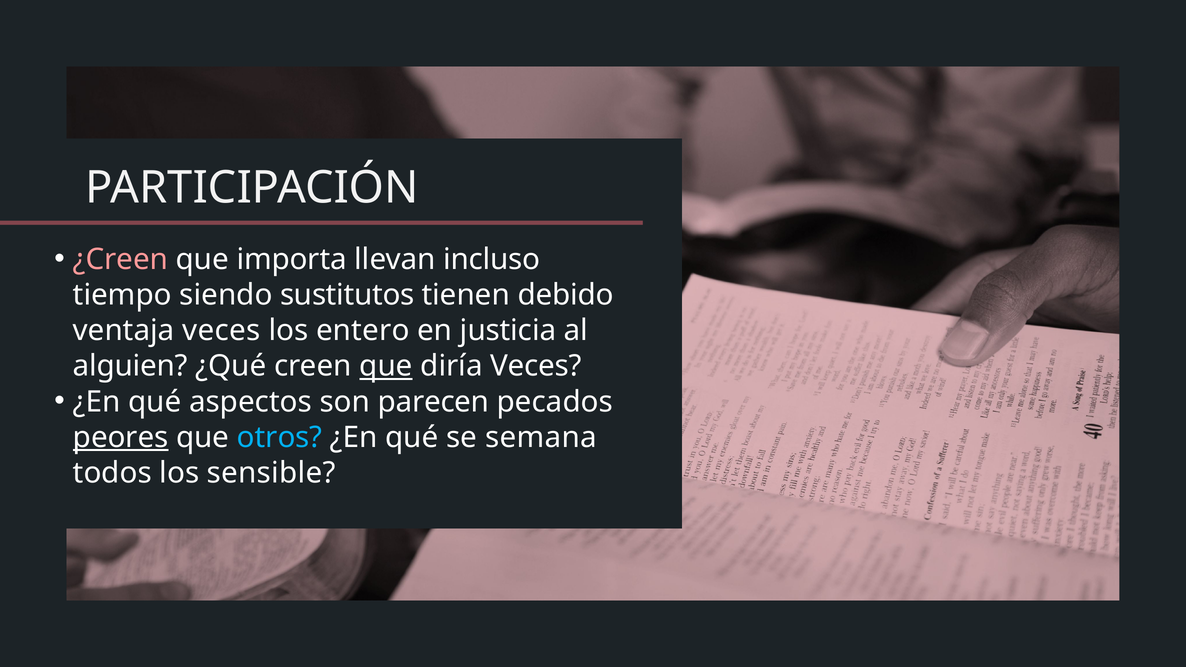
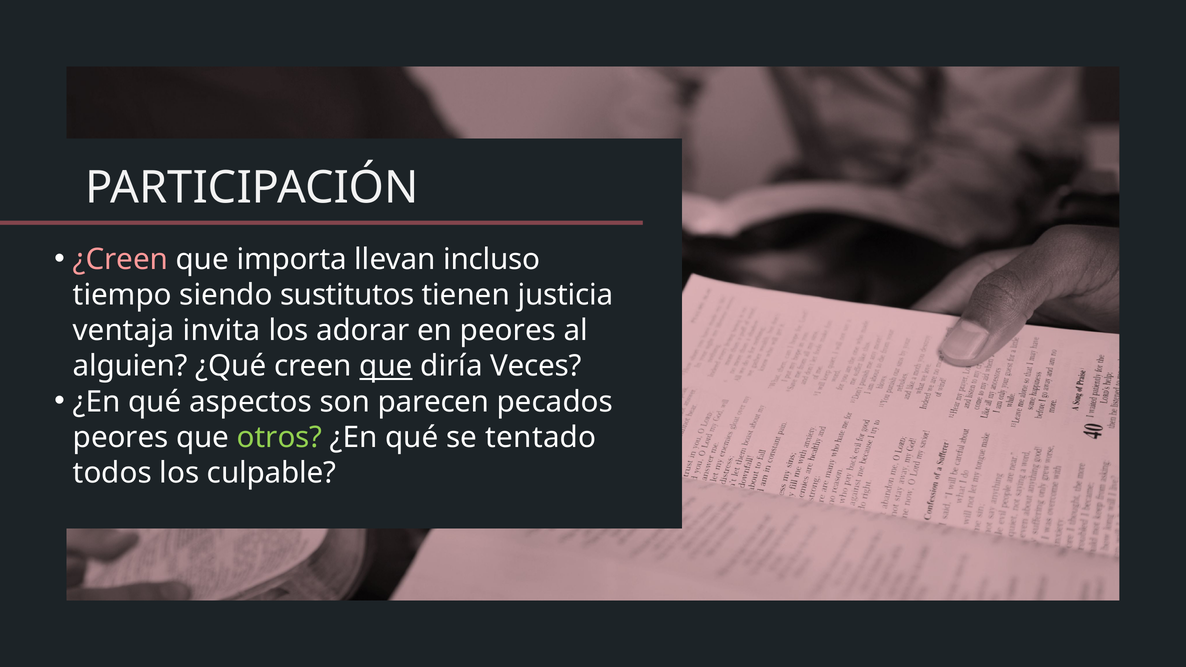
debido: debido -> justicia (566, 295)
ventaja veces: veces -> invita (221, 331)
entero: entero -> adorar (363, 331)
en justicia: justicia -> peores (508, 331)
peores underline: present -> none (121, 437)
otros colour: light blue -> light green (280, 437)
semana: semana -> tentado (541, 437)
sensible: sensible -> culpable (272, 473)
